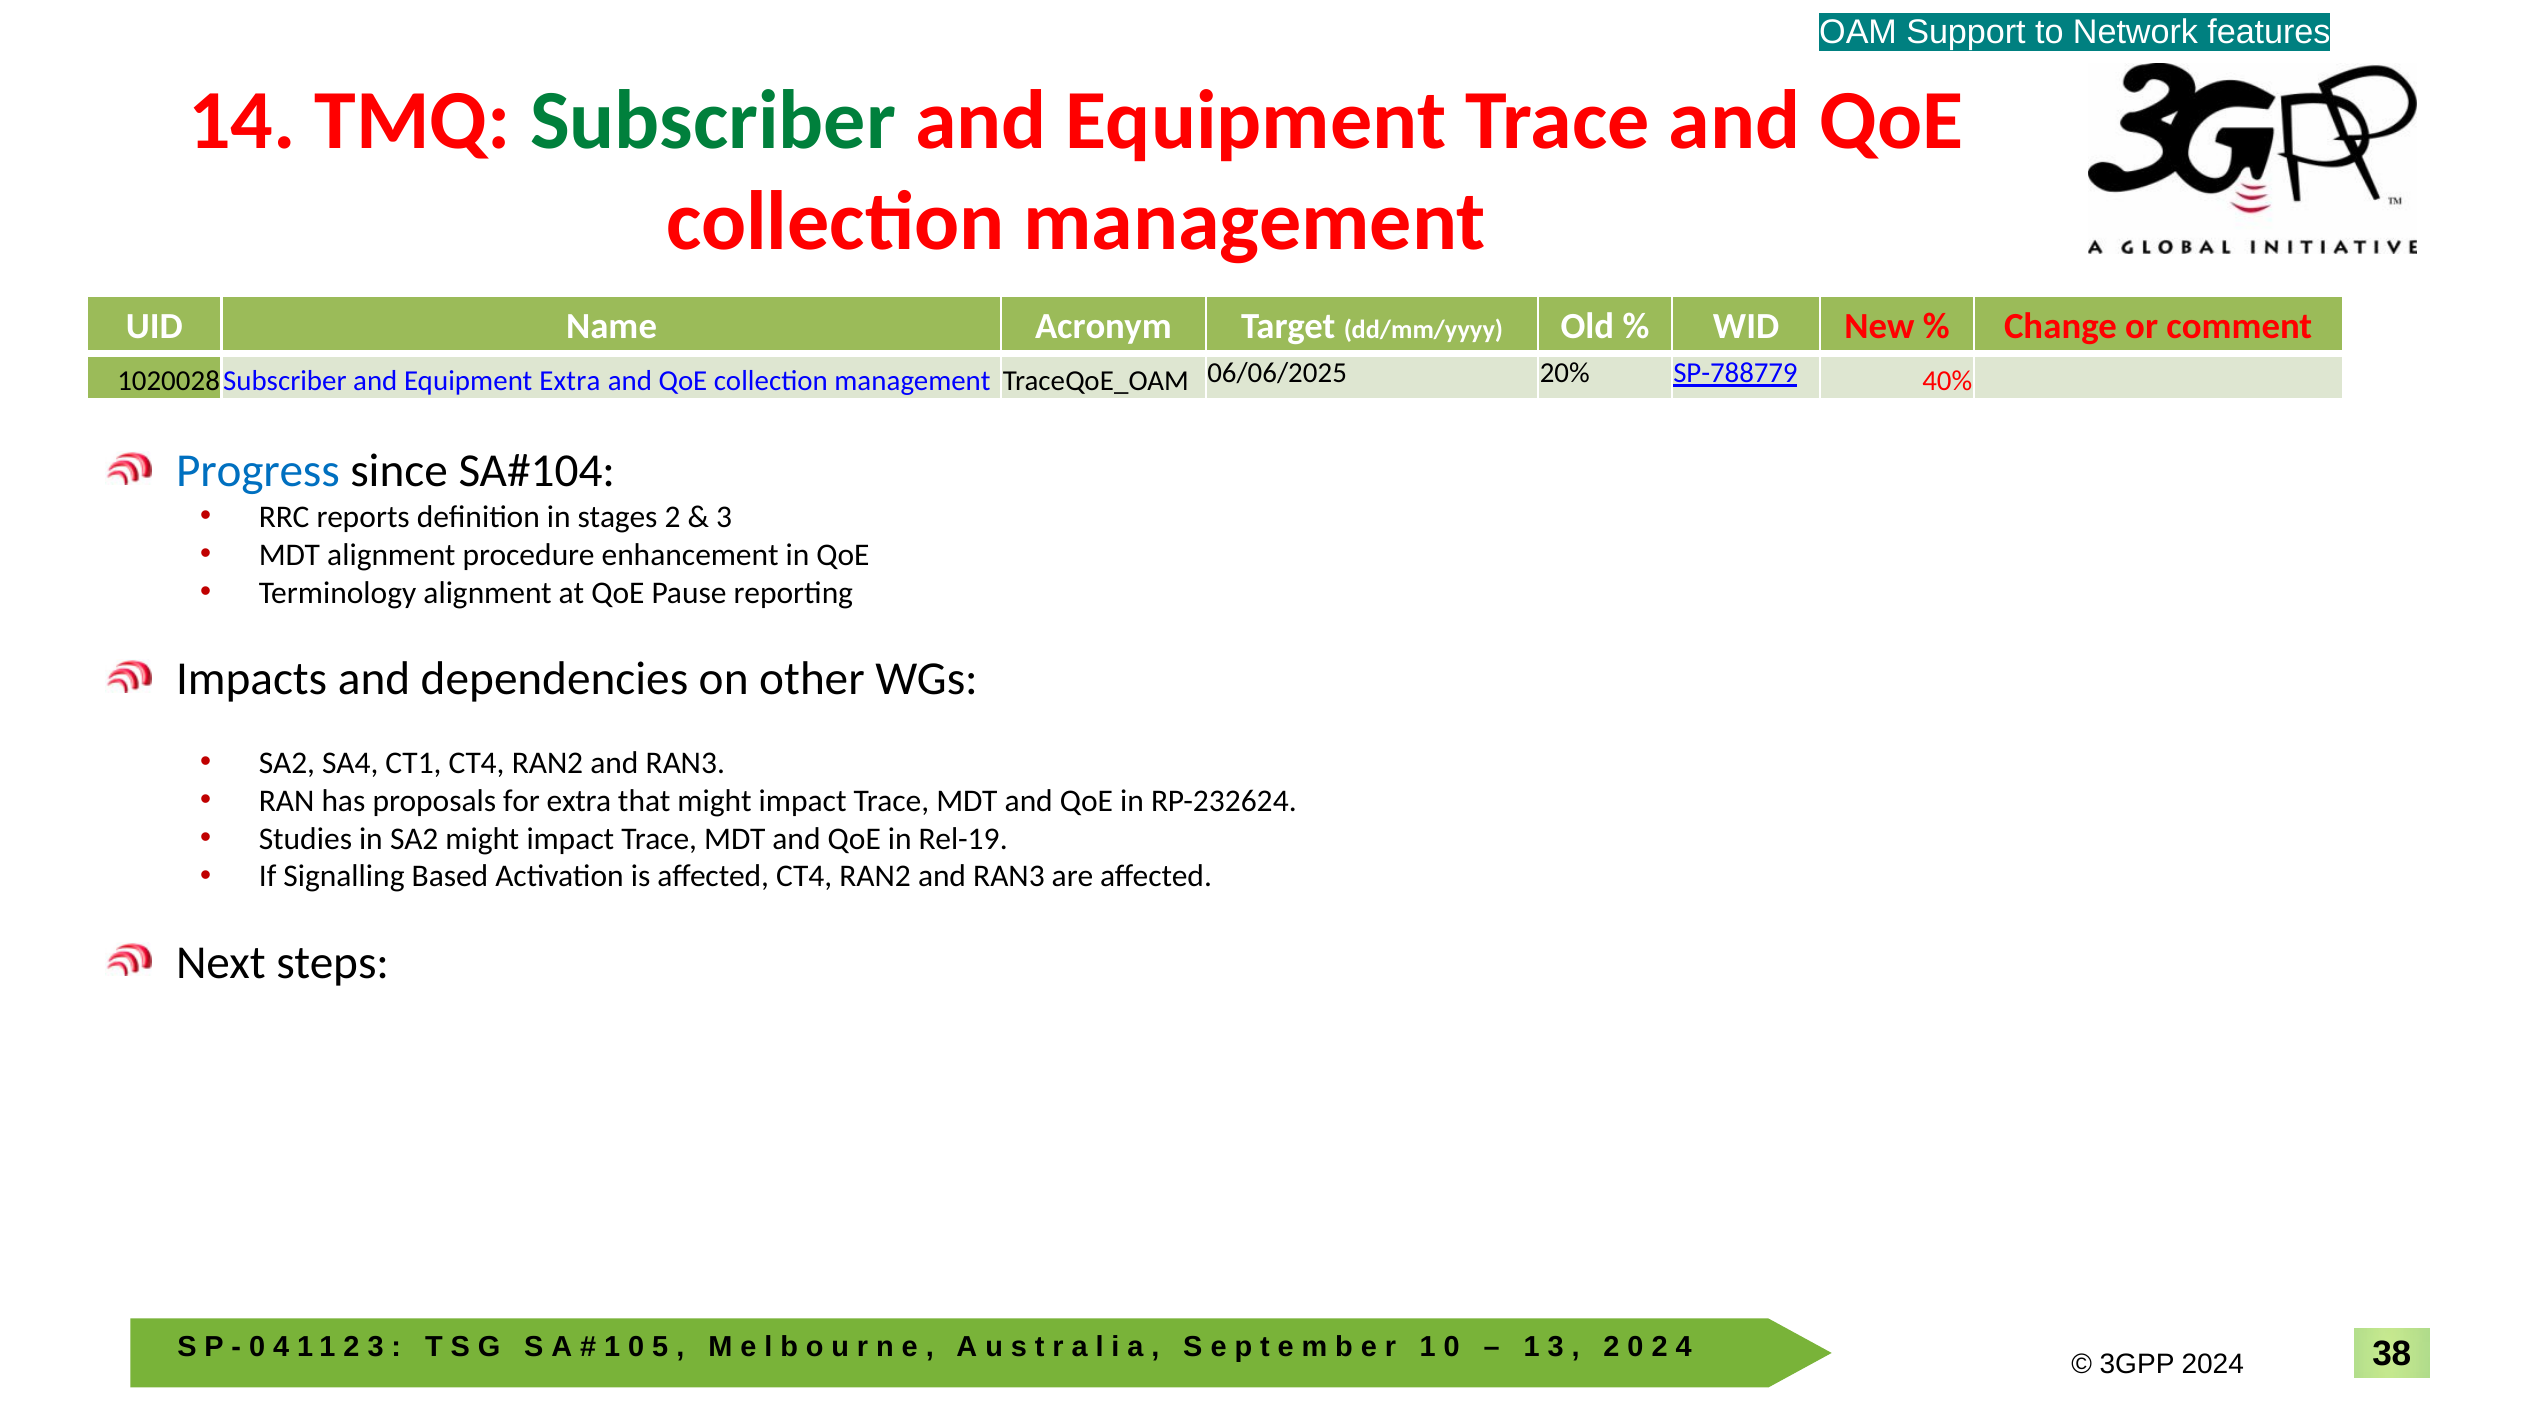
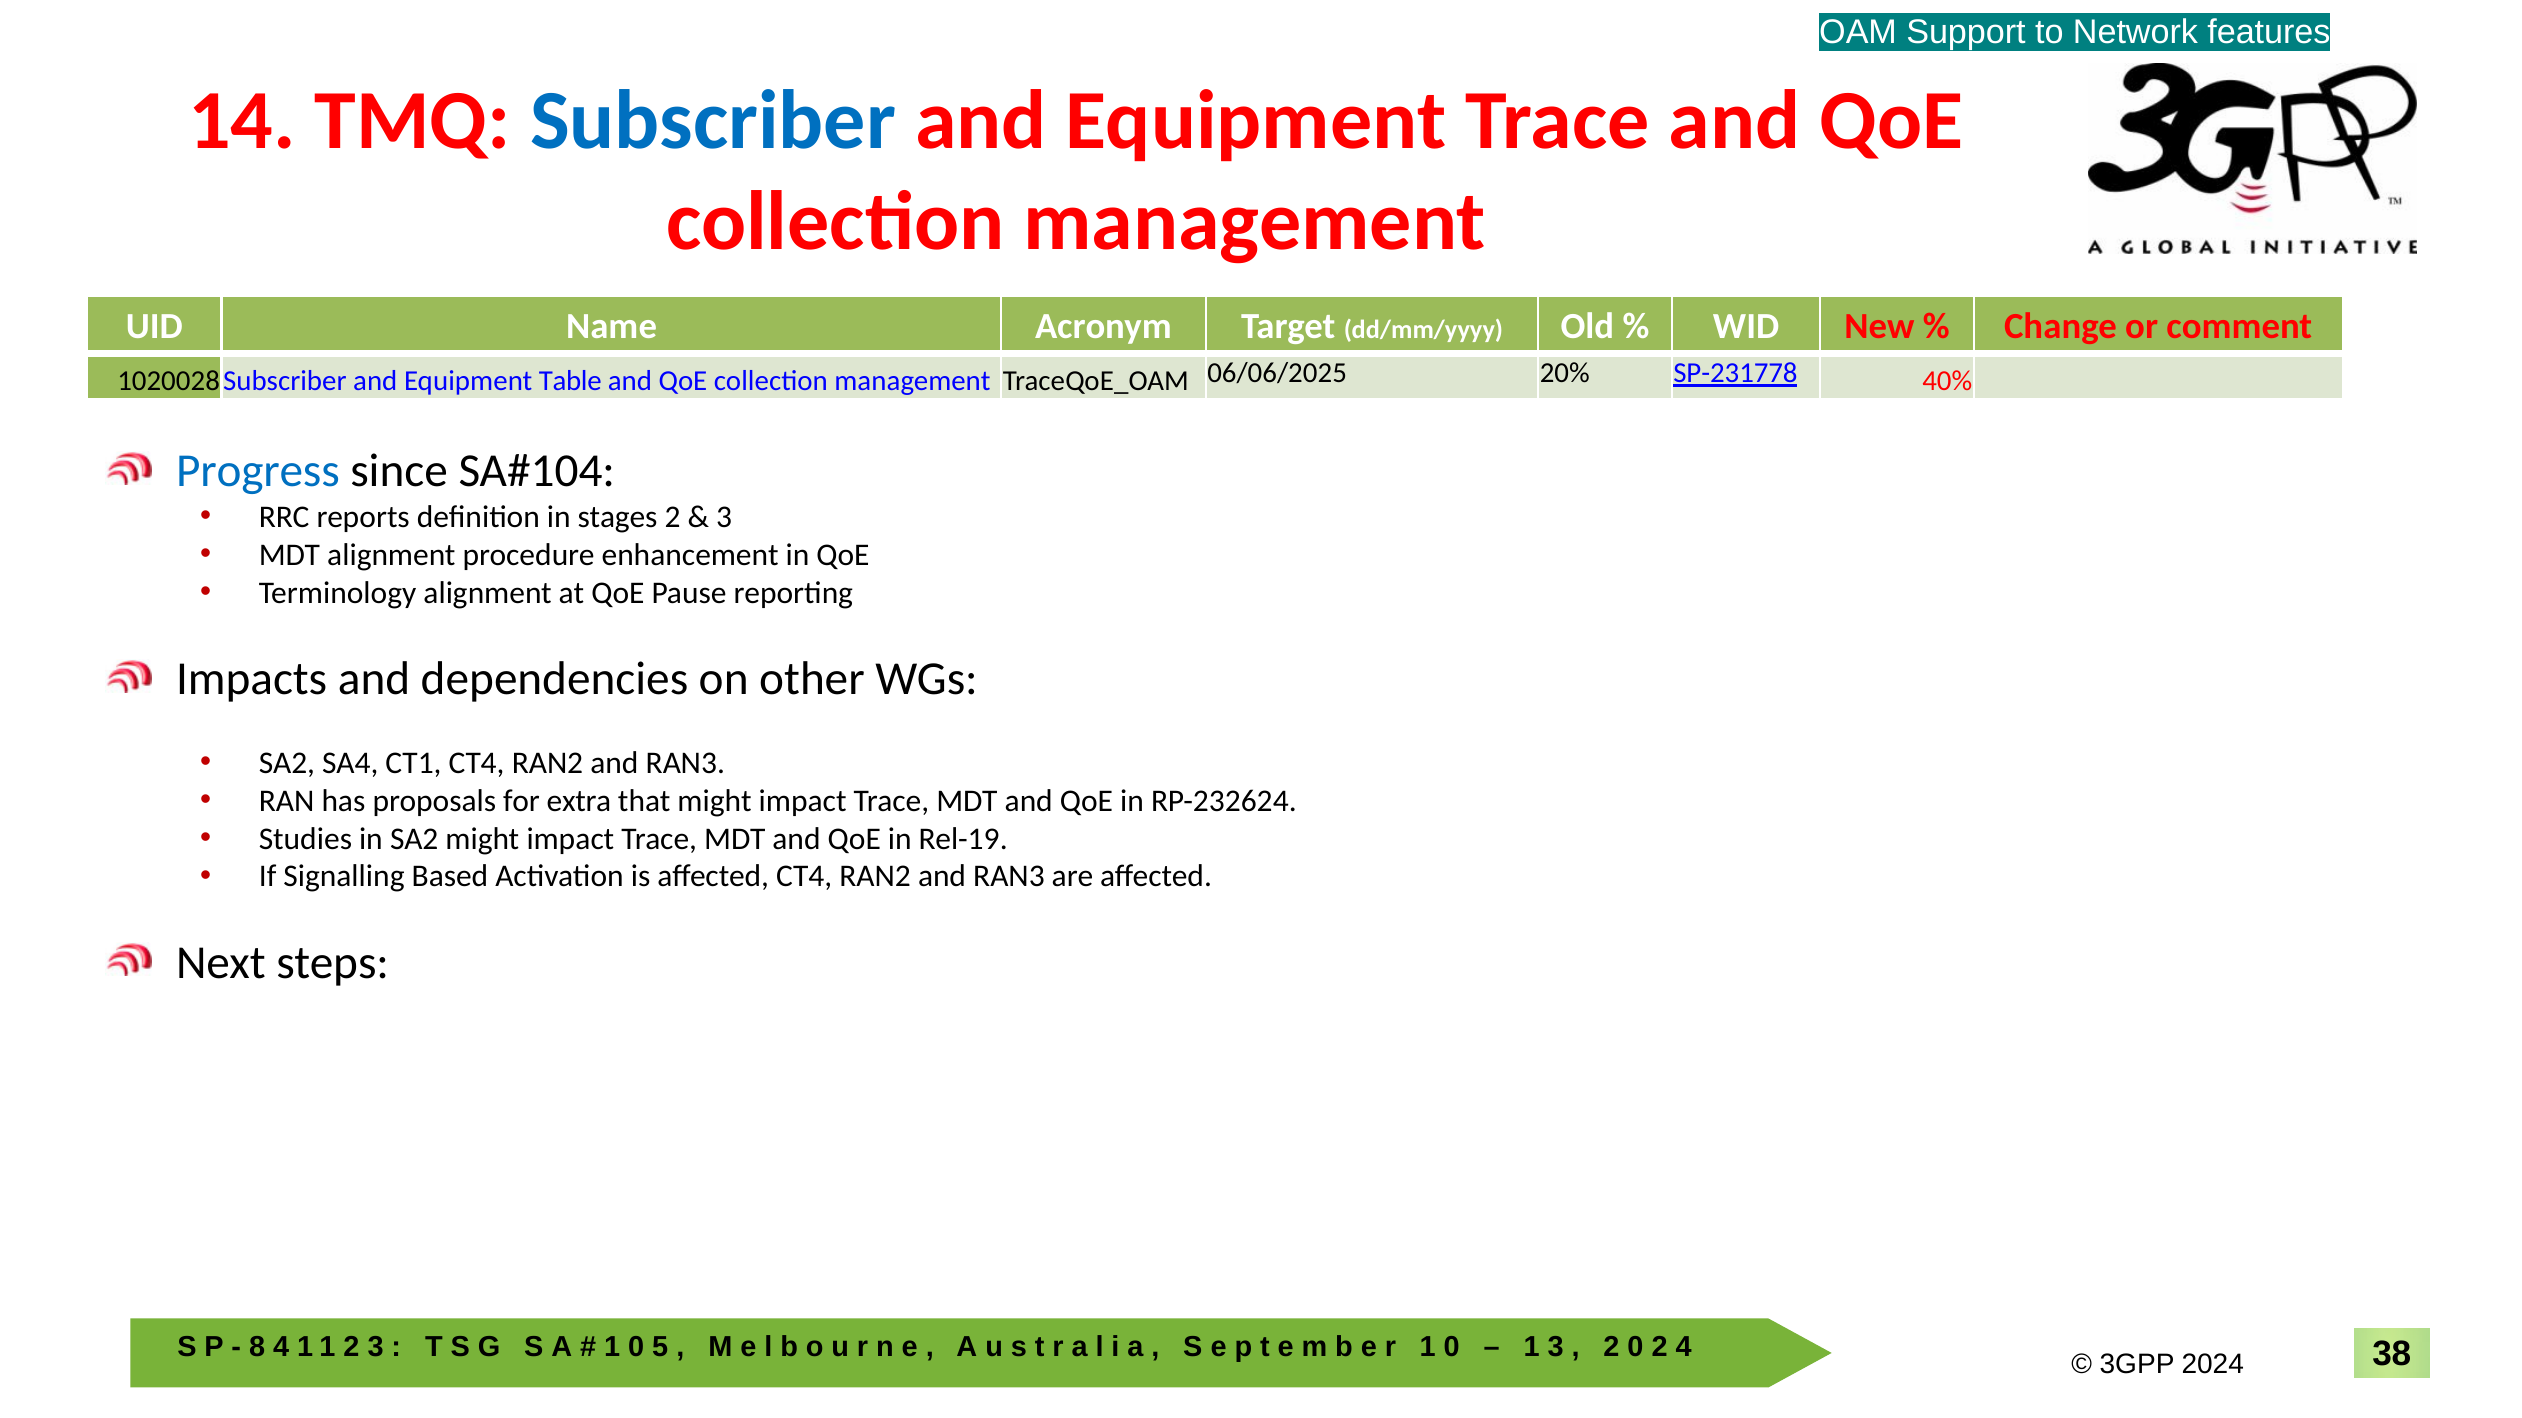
Subscriber colour: green -> blue (713, 121)
Equipment Extra: Extra -> Table (570, 381)
SP-788779: SP-788779 -> SP-231778 (1735, 373)
0: 0 -> 8 (257, 1347)
